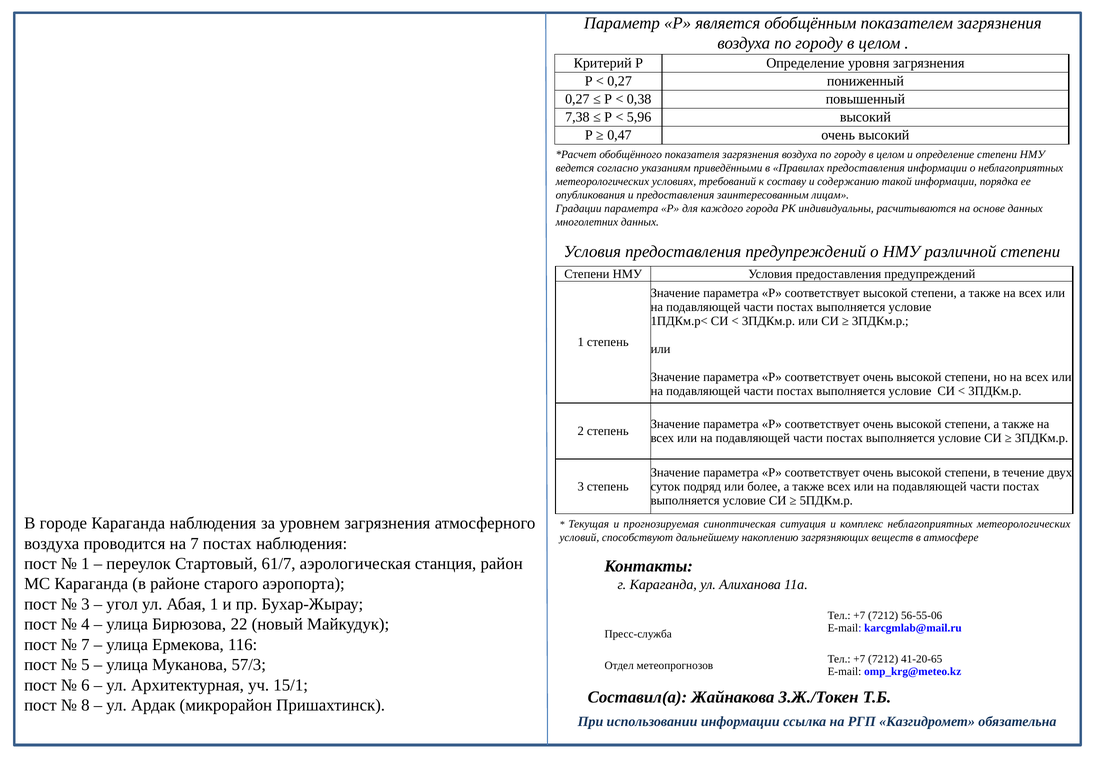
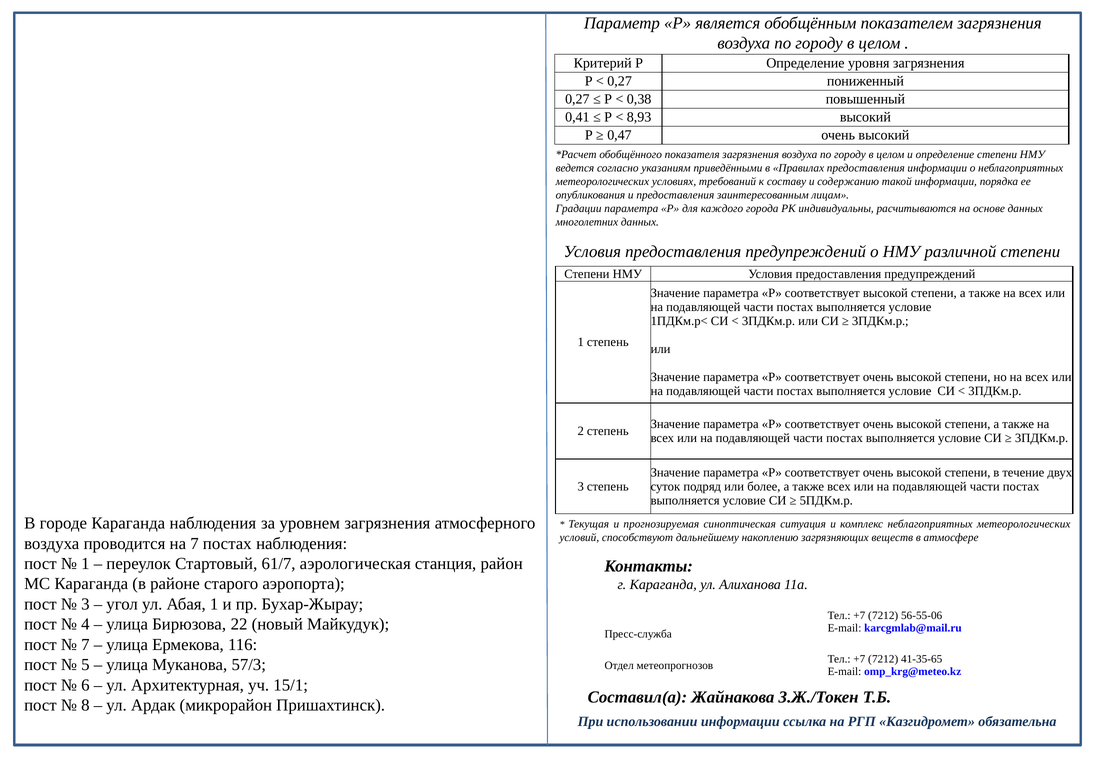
7,38: 7,38 -> 0,41 (577, 117)
5,96: 5,96 -> 8,93 (639, 117)
41-20-65: 41-20-65 -> 41-35-65 (922, 659)
